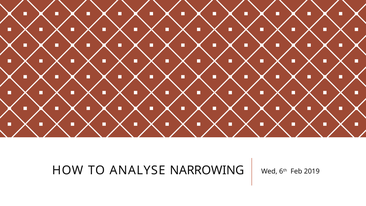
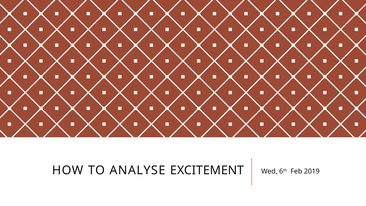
NARROWING: NARROWING -> EXCITEMENT (207, 170)
